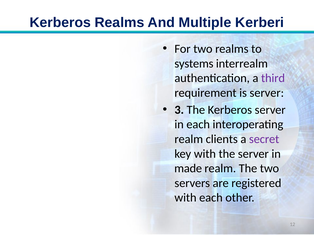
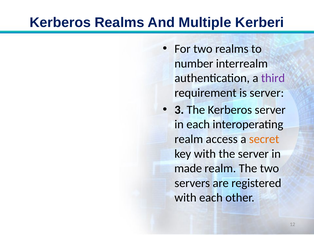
systems: systems -> number (194, 64)
clients: clients -> access (222, 139)
secret colour: purple -> orange (264, 139)
